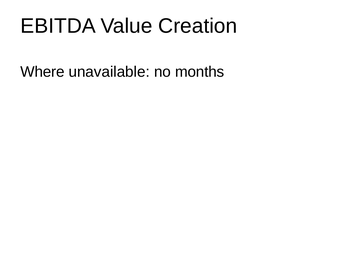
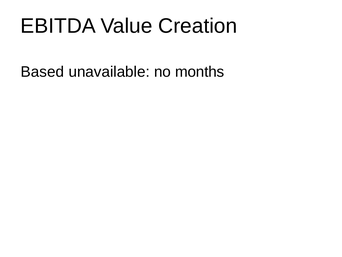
Where: Where -> Based (42, 72)
